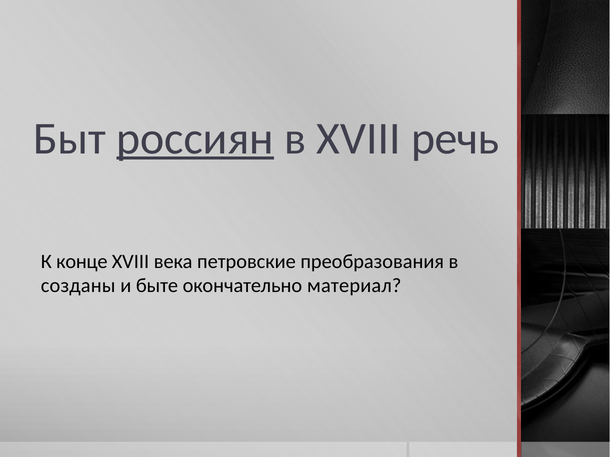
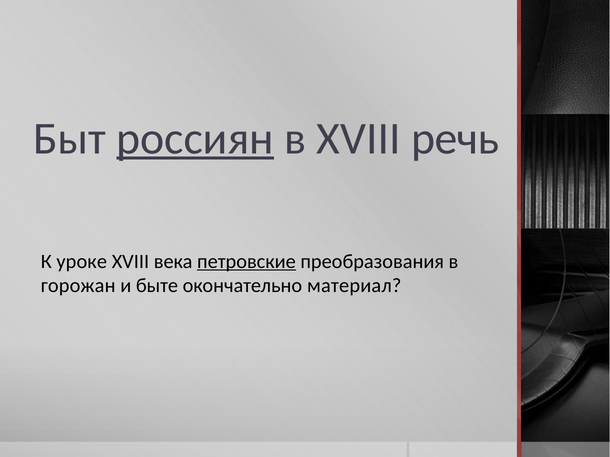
конце: конце -> уроке (82, 262)
петровские underline: none -> present (246, 262)
созданы: созданы -> горожан (78, 286)
